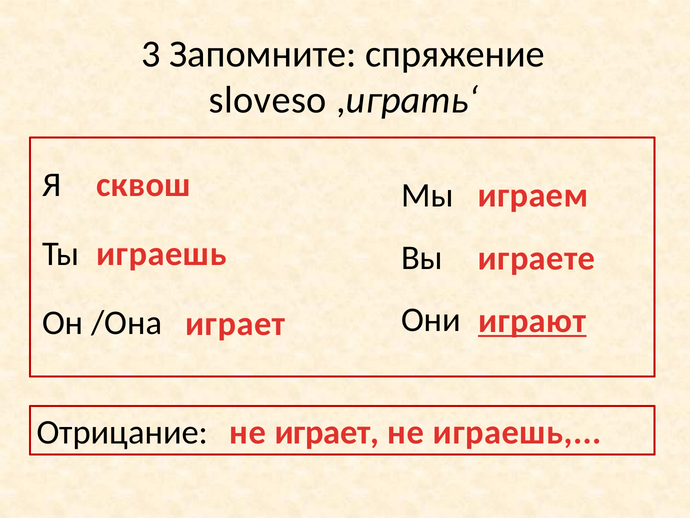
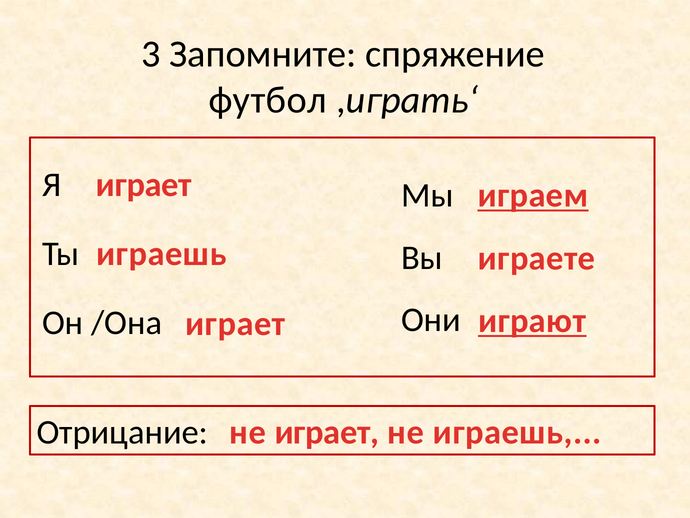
sloveso: sloveso -> футбол (268, 100)
сквош: сквош -> играет (144, 184)
играем underline: none -> present (533, 195)
